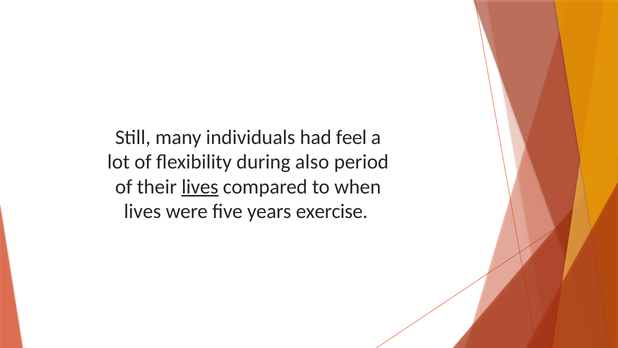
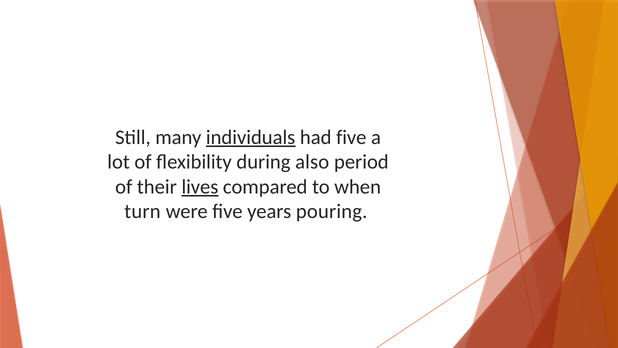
individuals underline: none -> present (251, 137)
had feel: feel -> five (351, 137)
lives: lives -> turn (142, 211)
exercise: exercise -> pouring (332, 211)
